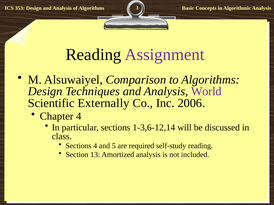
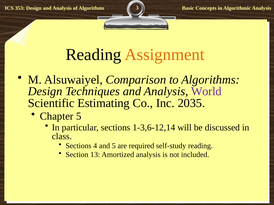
Assignment colour: purple -> orange (165, 55)
Externally: Externally -> Estimating (104, 103)
2006: 2006 -> 2035 (191, 103)
Chapter 4: 4 -> 5 (79, 116)
